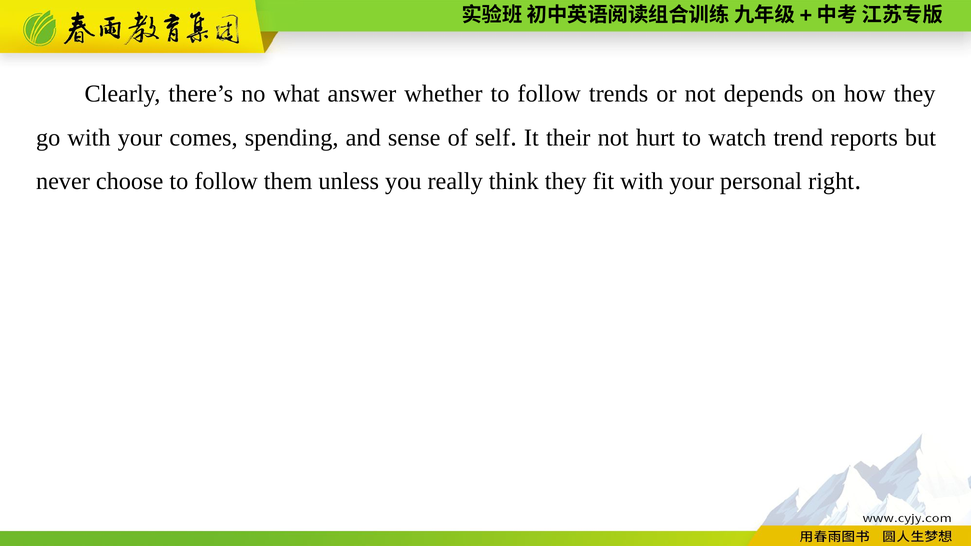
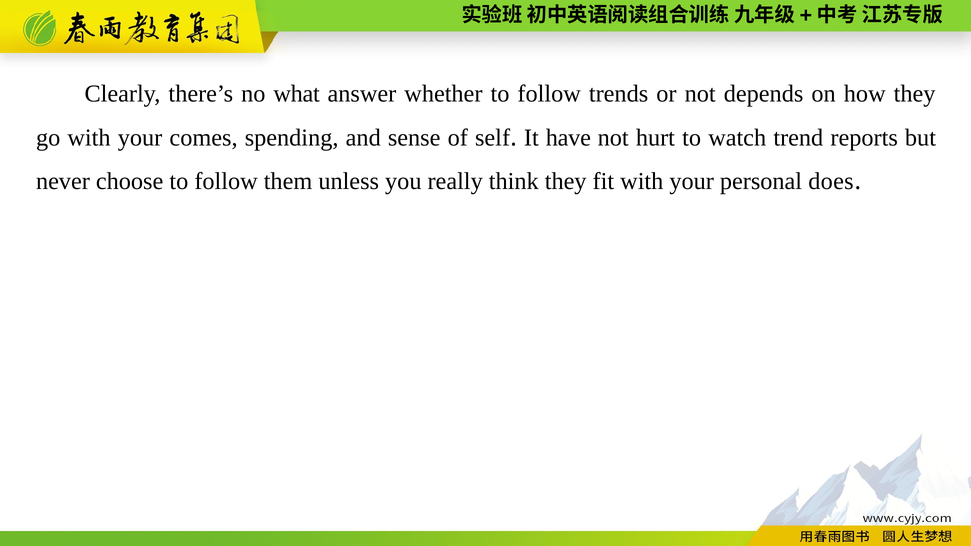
their: their -> have (568, 138)
right: right -> does (831, 181)
